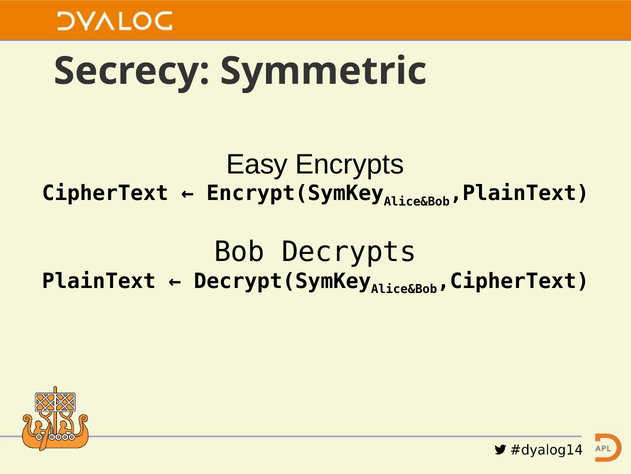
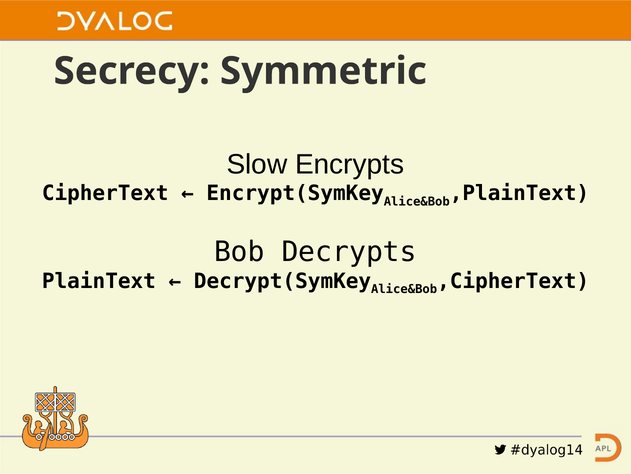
Easy: Easy -> Slow (257, 164)
